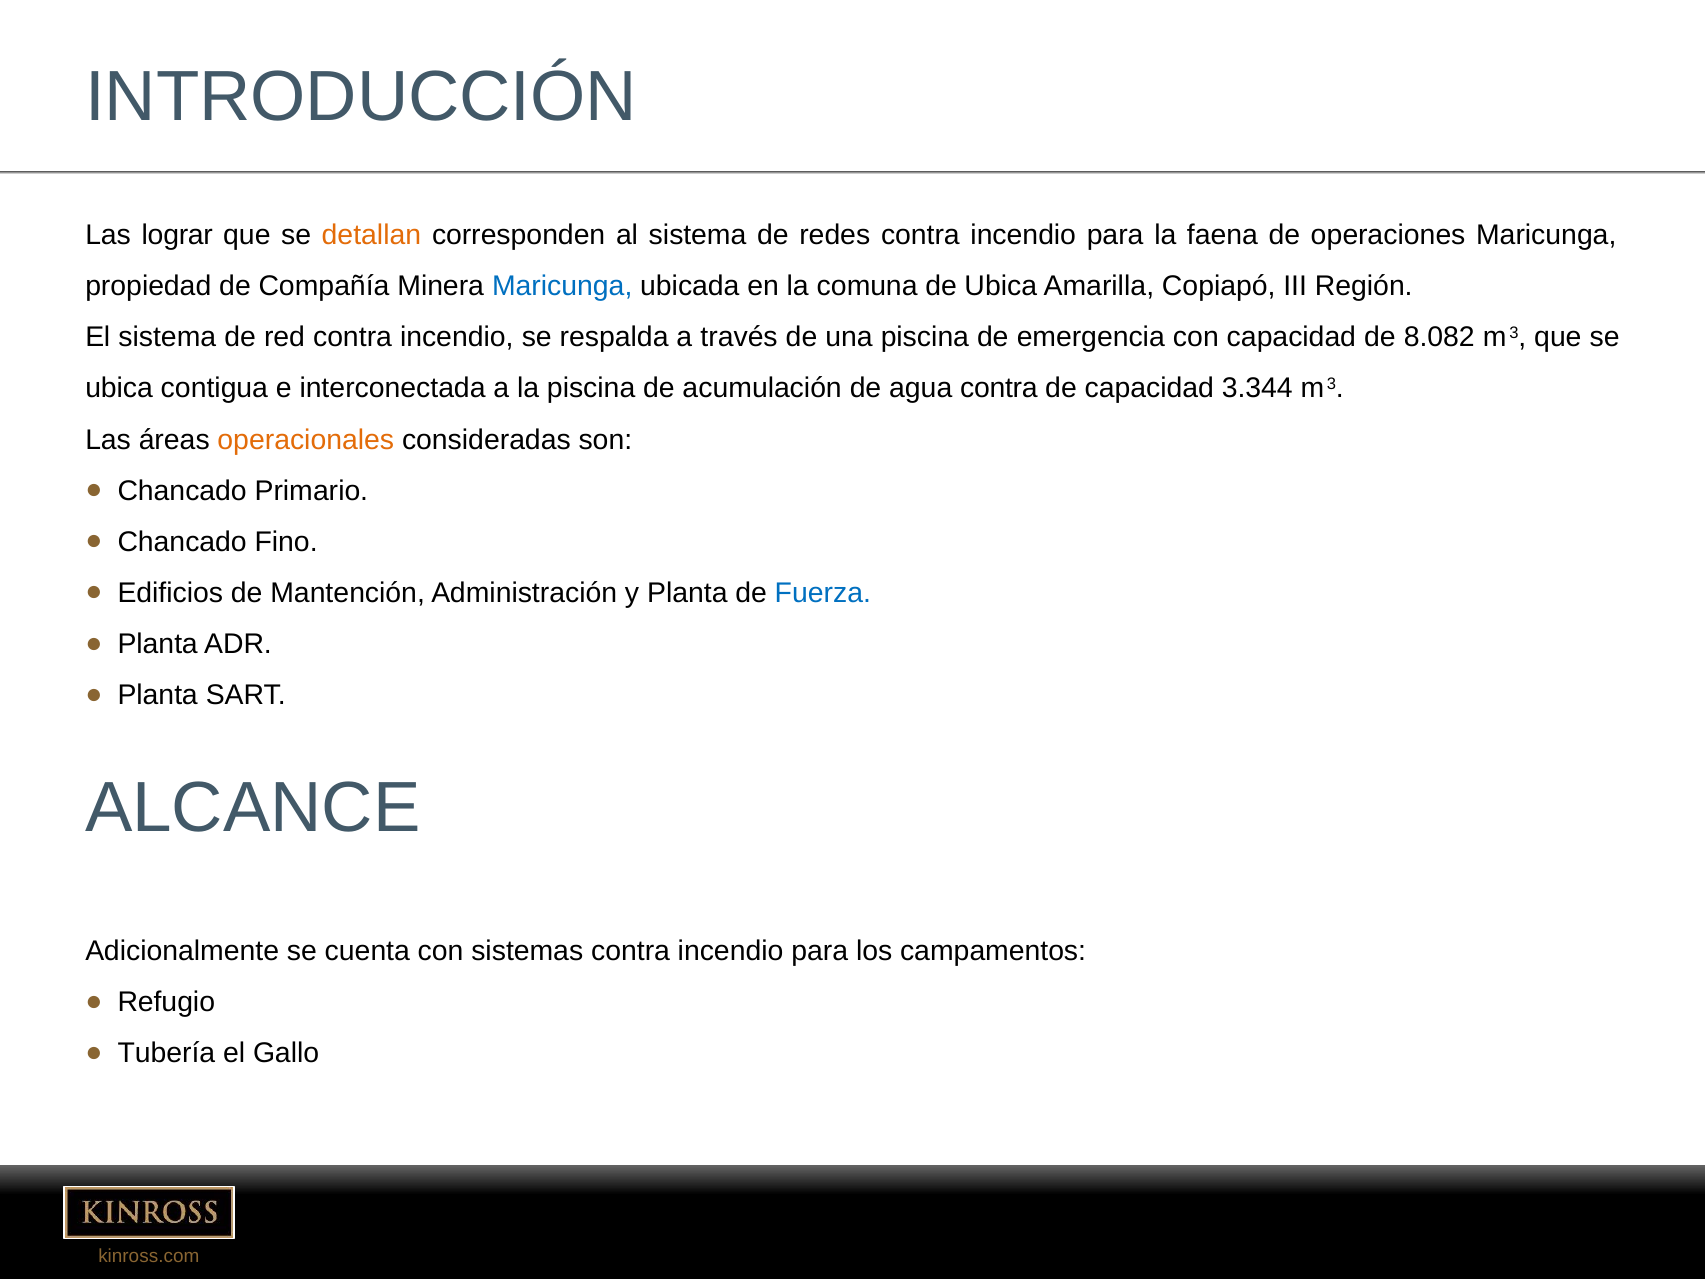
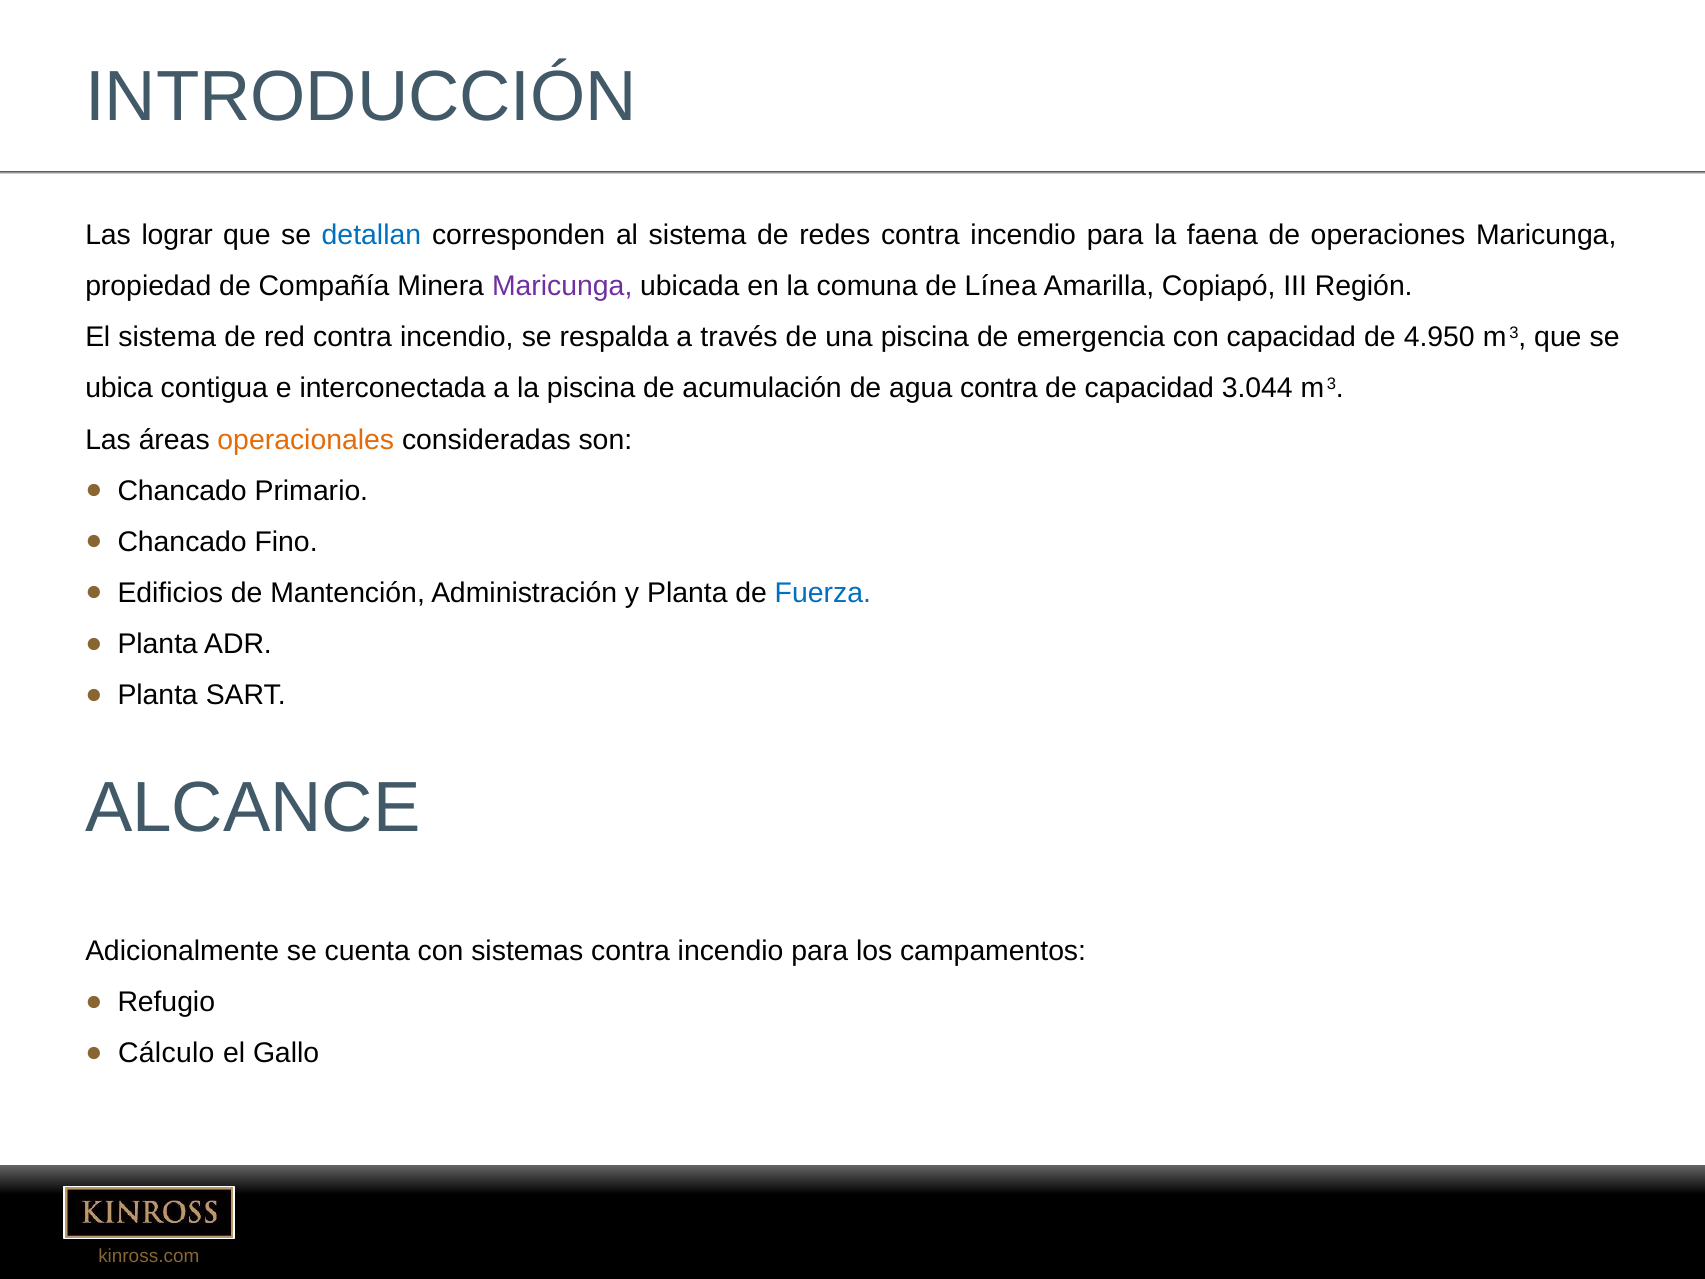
detallan colour: orange -> blue (371, 235)
Maricunga colour: blue -> purple (562, 286)
de Ubica: Ubica -> Línea (1001, 286)
8.082: 8.082 -> 4.950 (1439, 337)
3.344: 3.344 -> 3.044 (1257, 388)
Tubería: Tubería -> Cálculo (166, 1053)
